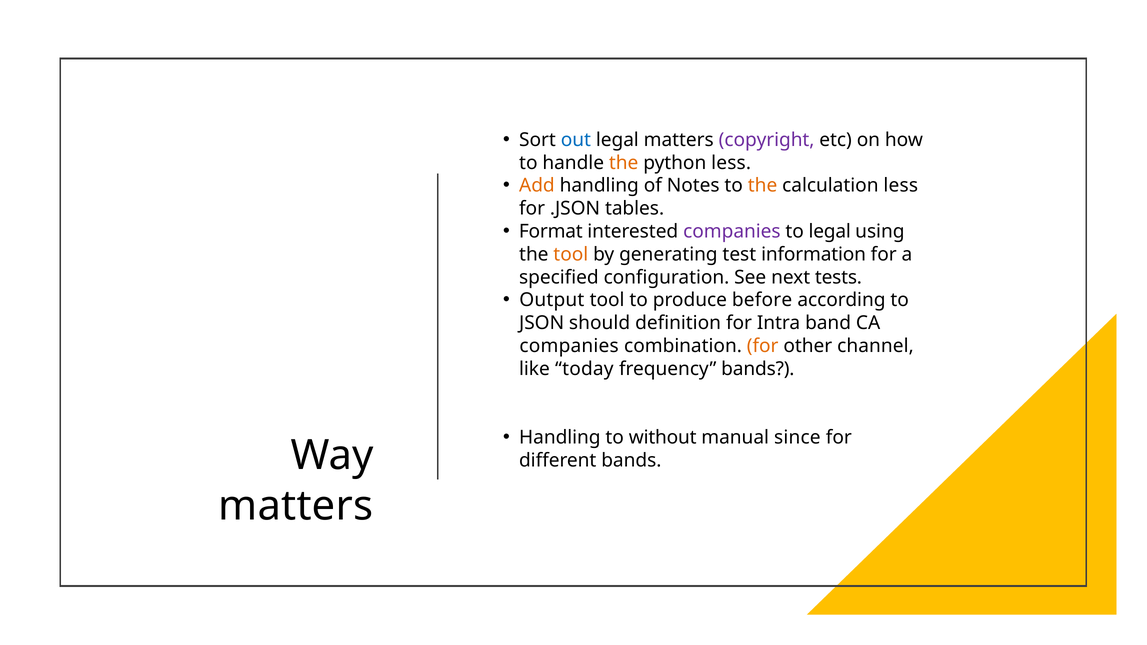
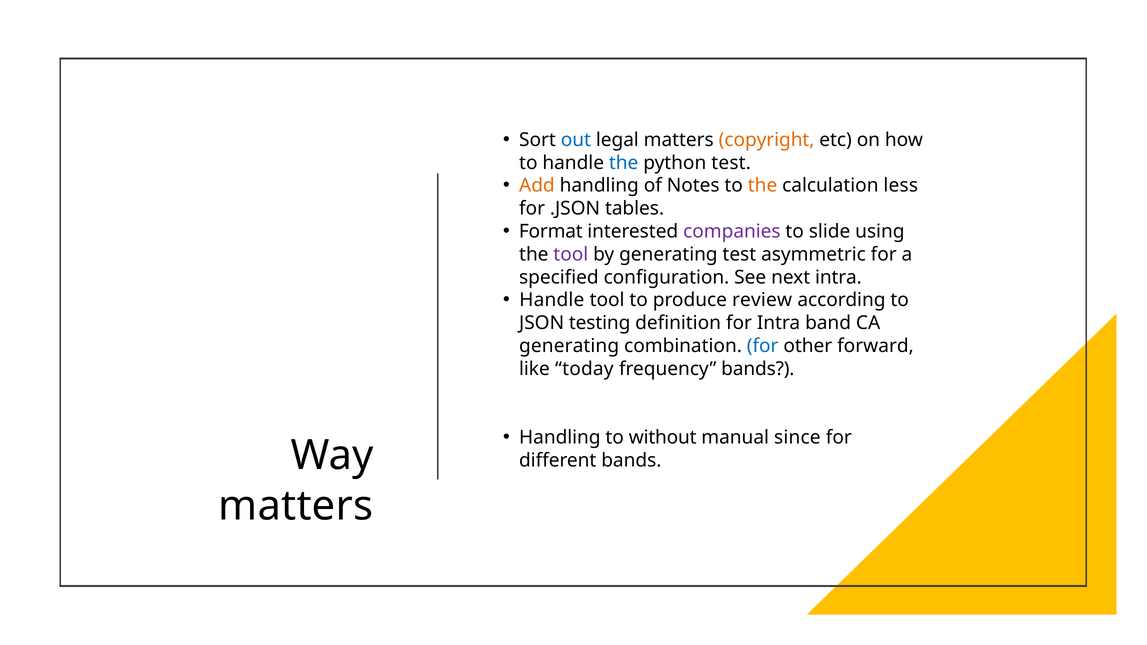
copyright colour: purple -> orange (767, 140)
the colour: orange -> blue (624, 163)
python less: less -> test (731, 163)
to legal: legal -> slide (830, 232)
tool colour: orange -> purple (571, 254)
information: information -> asymmetric (813, 254)
next tests: tests -> intra (838, 277)
Output: Output -> Handle (552, 300)
before: before -> review (762, 300)
should: should -> testing (600, 323)
companies: companies -> generating (569, 346)
for colour: orange -> blue (763, 346)
channel: channel -> forward (875, 346)
